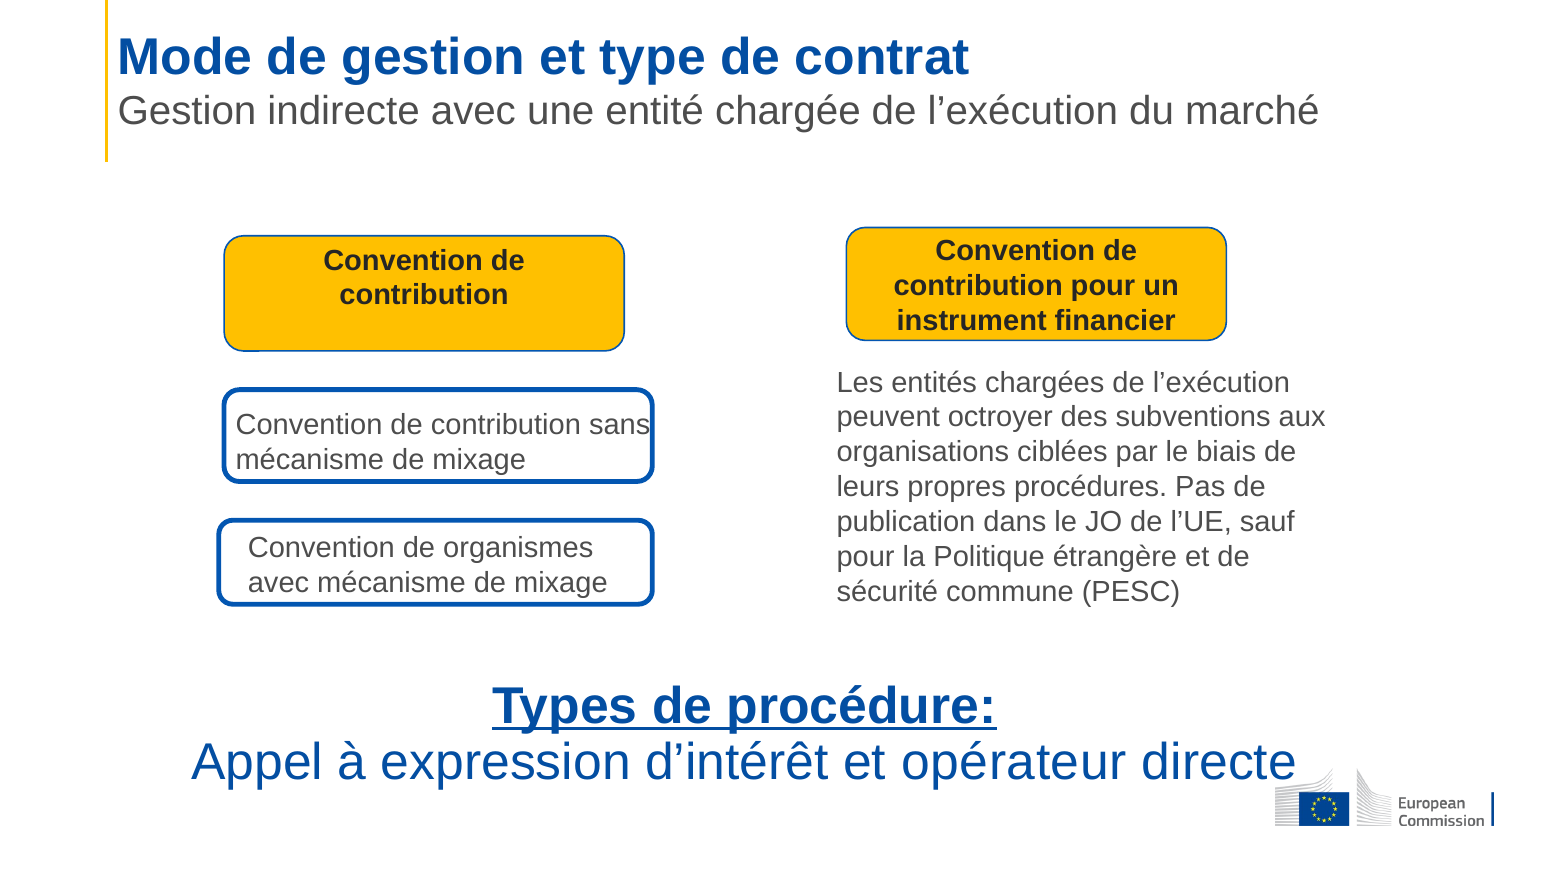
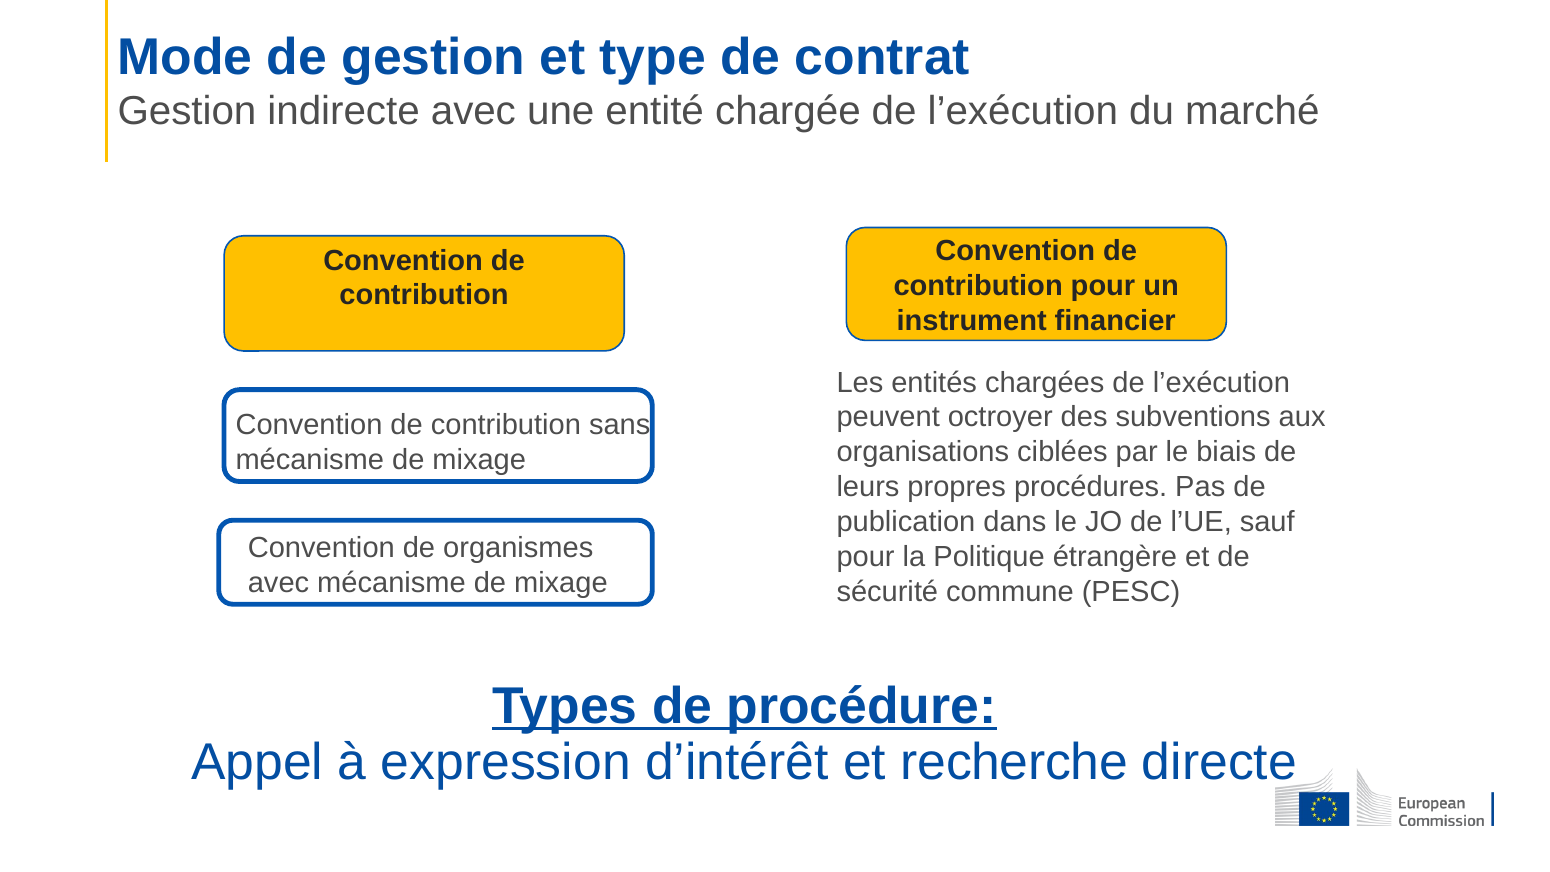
opérateur: opérateur -> recherche (1014, 762)
